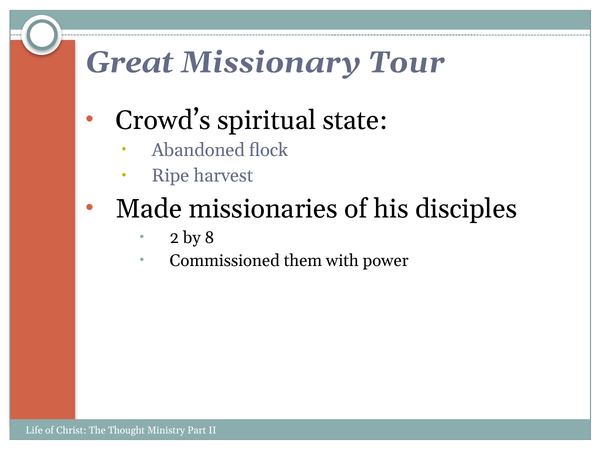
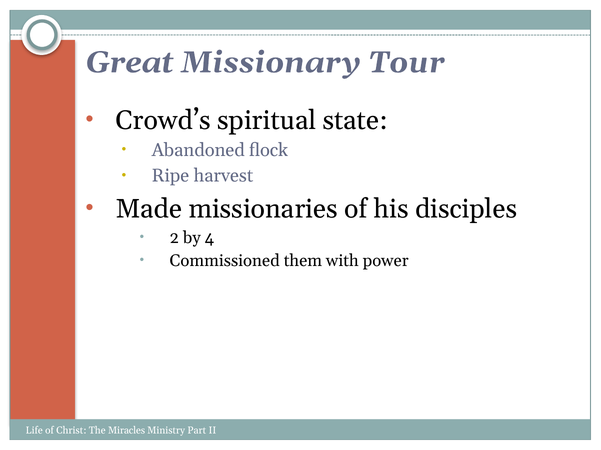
8: 8 -> 4 (209, 238)
Thought: Thought -> Miracles (126, 431)
